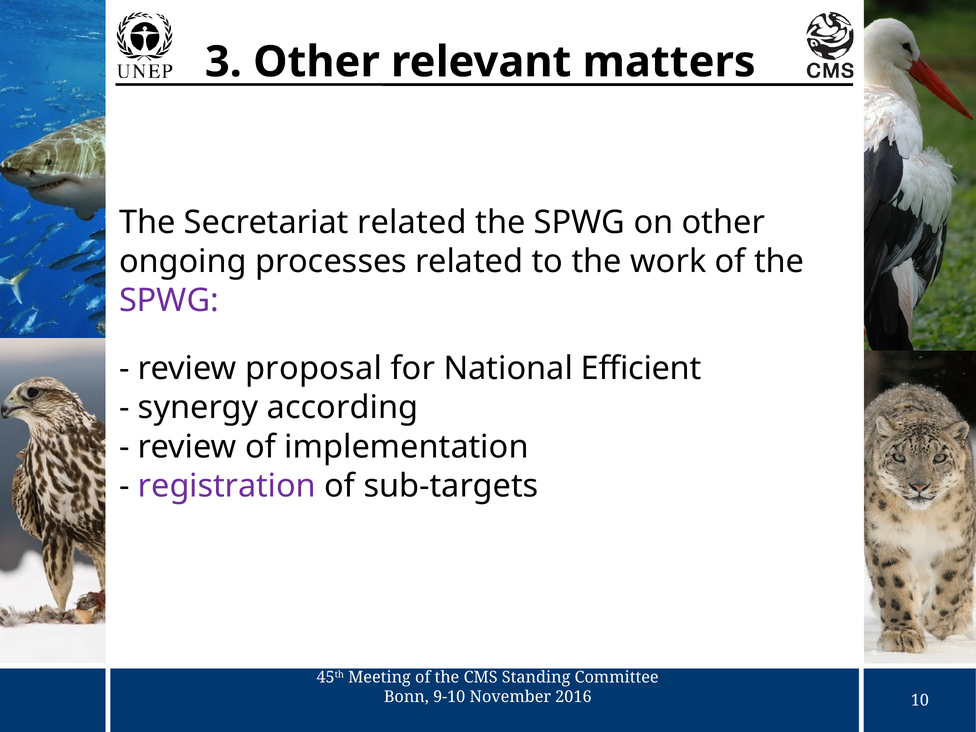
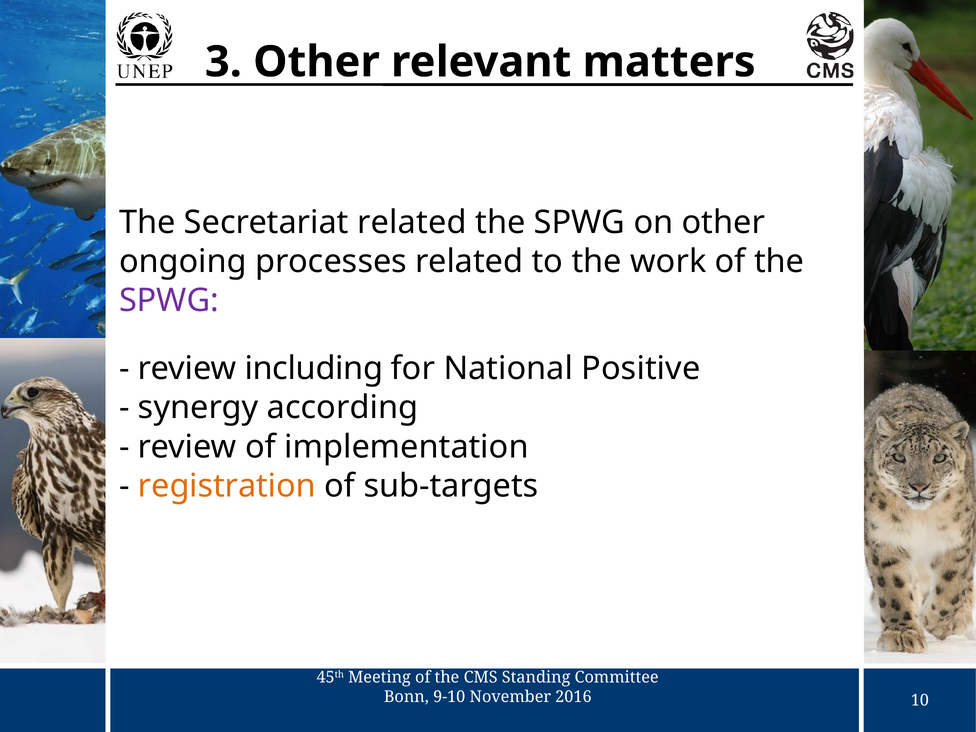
proposal: proposal -> including (314, 369)
Efficient: Efficient -> Positive (641, 369)
registration colour: purple -> orange (227, 486)
